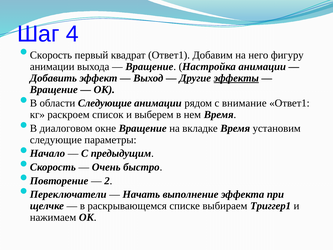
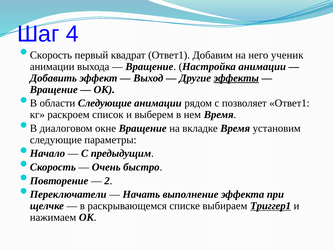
фигуру: фигуру -> ученик (287, 55)
внимание: внимание -> позволяет (244, 103)
Триггер1 underline: none -> present (271, 206)
